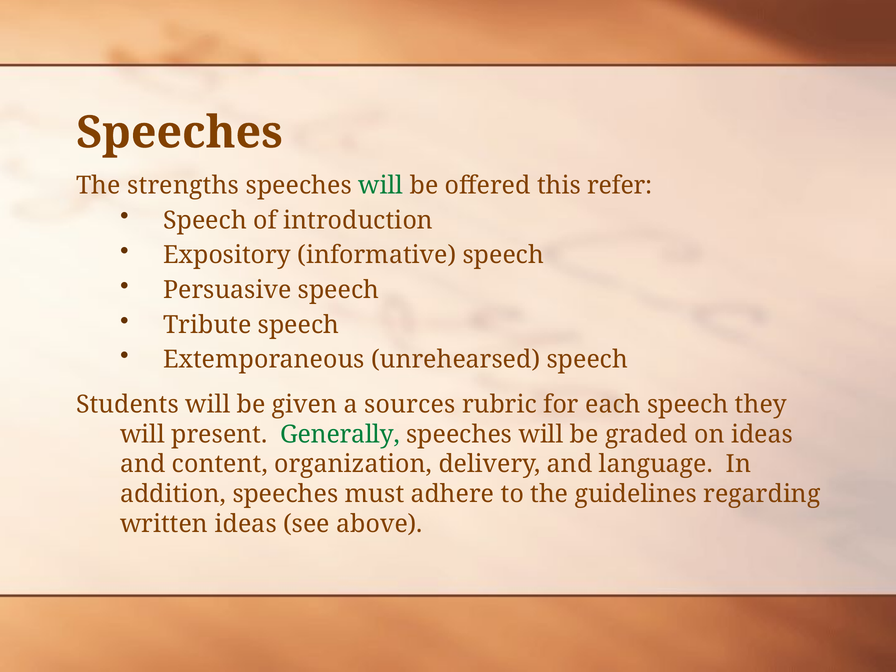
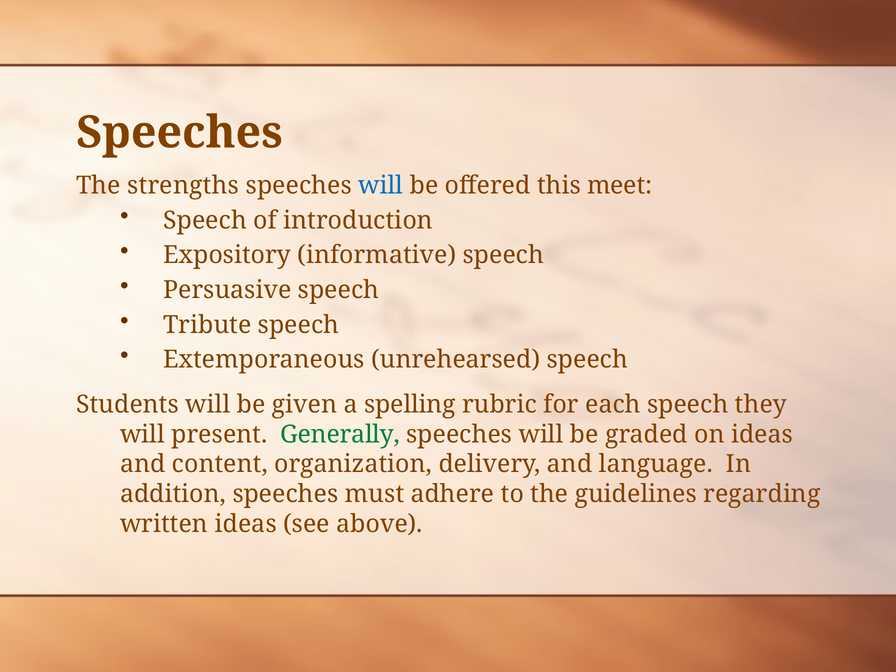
will colour: green -> blue (381, 185)
refer: refer -> meet (620, 185)
sources: sources -> spelling (410, 405)
